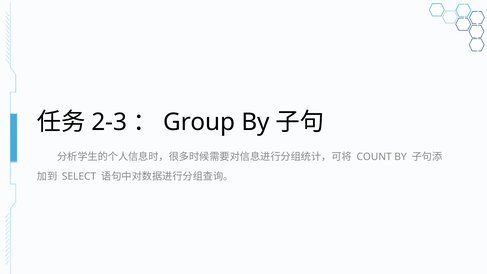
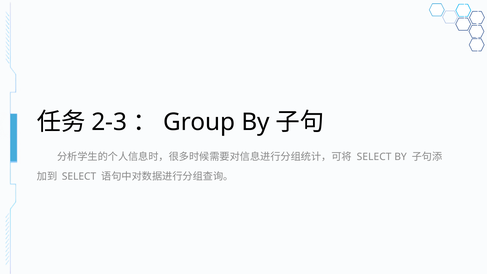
COUNT: COUNT -> SELECT (374, 157)
